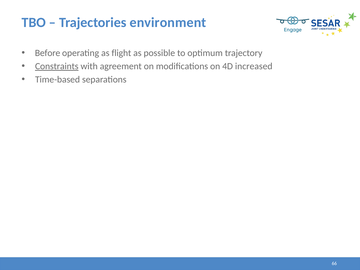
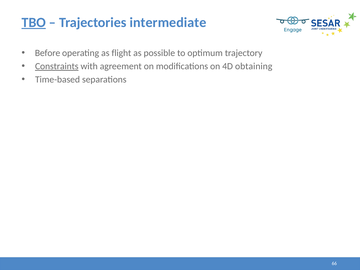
TBO underline: none -> present (34, 22)
environment: environment -> intermediate (168, 22)
increased: increased -> obtaining (254, 66)
